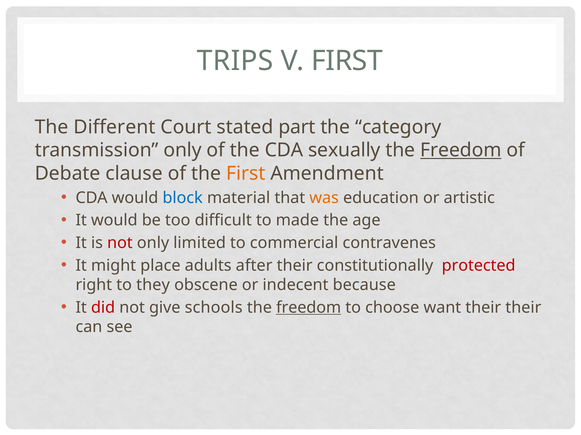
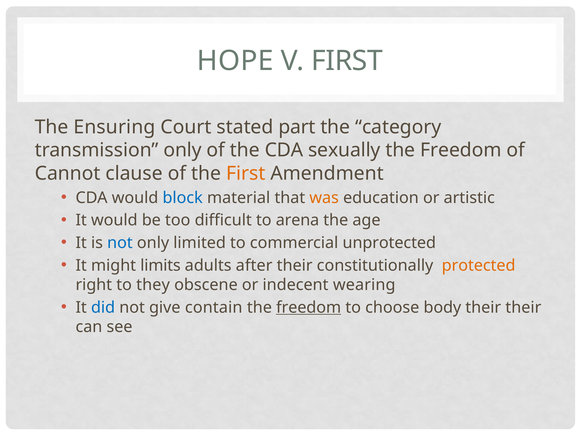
TRIPS: TRIPS -> HOPE (235, 61)
Different: Different -> Ensuring (114, 127)
Freedom underline: present -> none (461, 150)
Debate: Debate -> Cannot (68, 174)
made: made -> arena (297, 221)
not colour: red -> blue (120, 243)
contravenes: contravenes -> unprotected (389, 243)
place: place -> limits (161, 266)
protected colour: red -> orange (479, 266)
because: because -> wearing (364, 285)
did colour: red -> blue (103, 308)
schools: schools -> contain (214, 308)
want: want -> body (442, 308)
